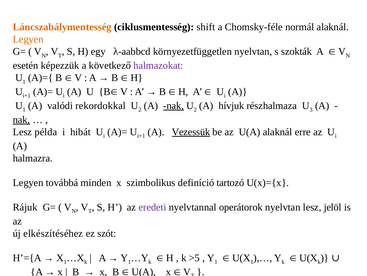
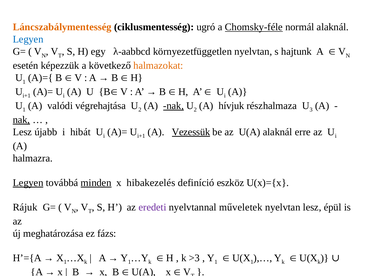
shift: shift -> ugró (206, 27)
Chomsky-féle underline: none -> present (254, 27)
Legyen colour: orange -> blue (28, 39)
szokták: szokták -> hajtunk (297, 51)
halmazokat colour: purple -> orange (158, 65)
rekordokkal: rekordokkal -> végrehajtása (101, 105)
példa: példa -> újabb (46, 132)
Legyen underline: none -> present (28, 182)
minden underline: none -> present (96, 182)
szimbolikus: szimbolikus -> hibakezelés (151, 182)
tartozó: tartozó -> eszköz (230, 182)
operátorok: operátorok -> műveletek (241, 207)
jelöl: jelöl -> épül (333, 207)
elkészítéséhez: elkészítéséhez -> meghatározása (53, 233)
szót: szót -> fázs (107, 233)
>5: >5 -> >3 (194, 257)
